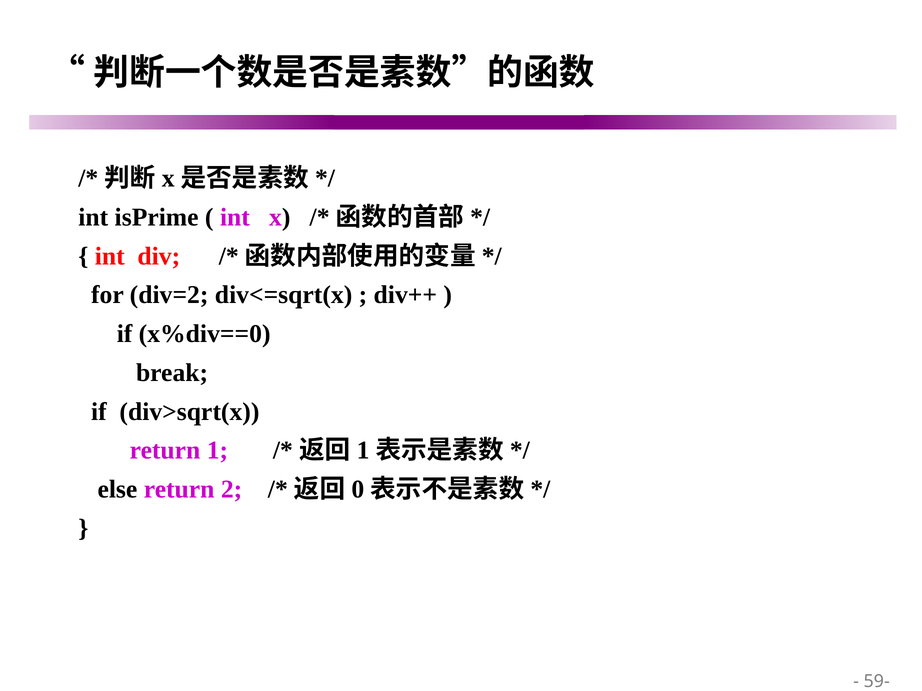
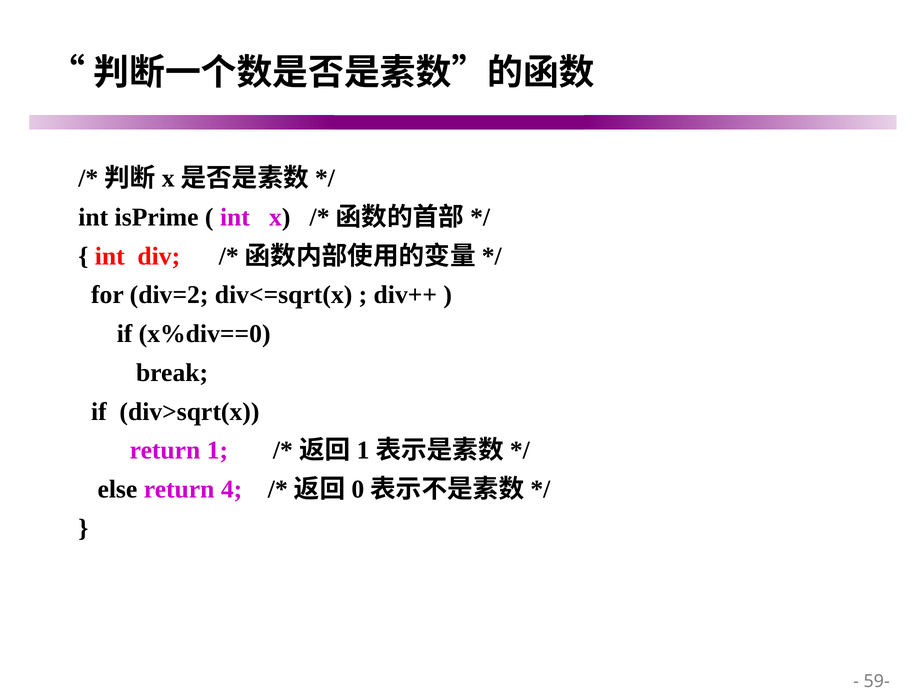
2: 2 -> 4 (232, 490)
